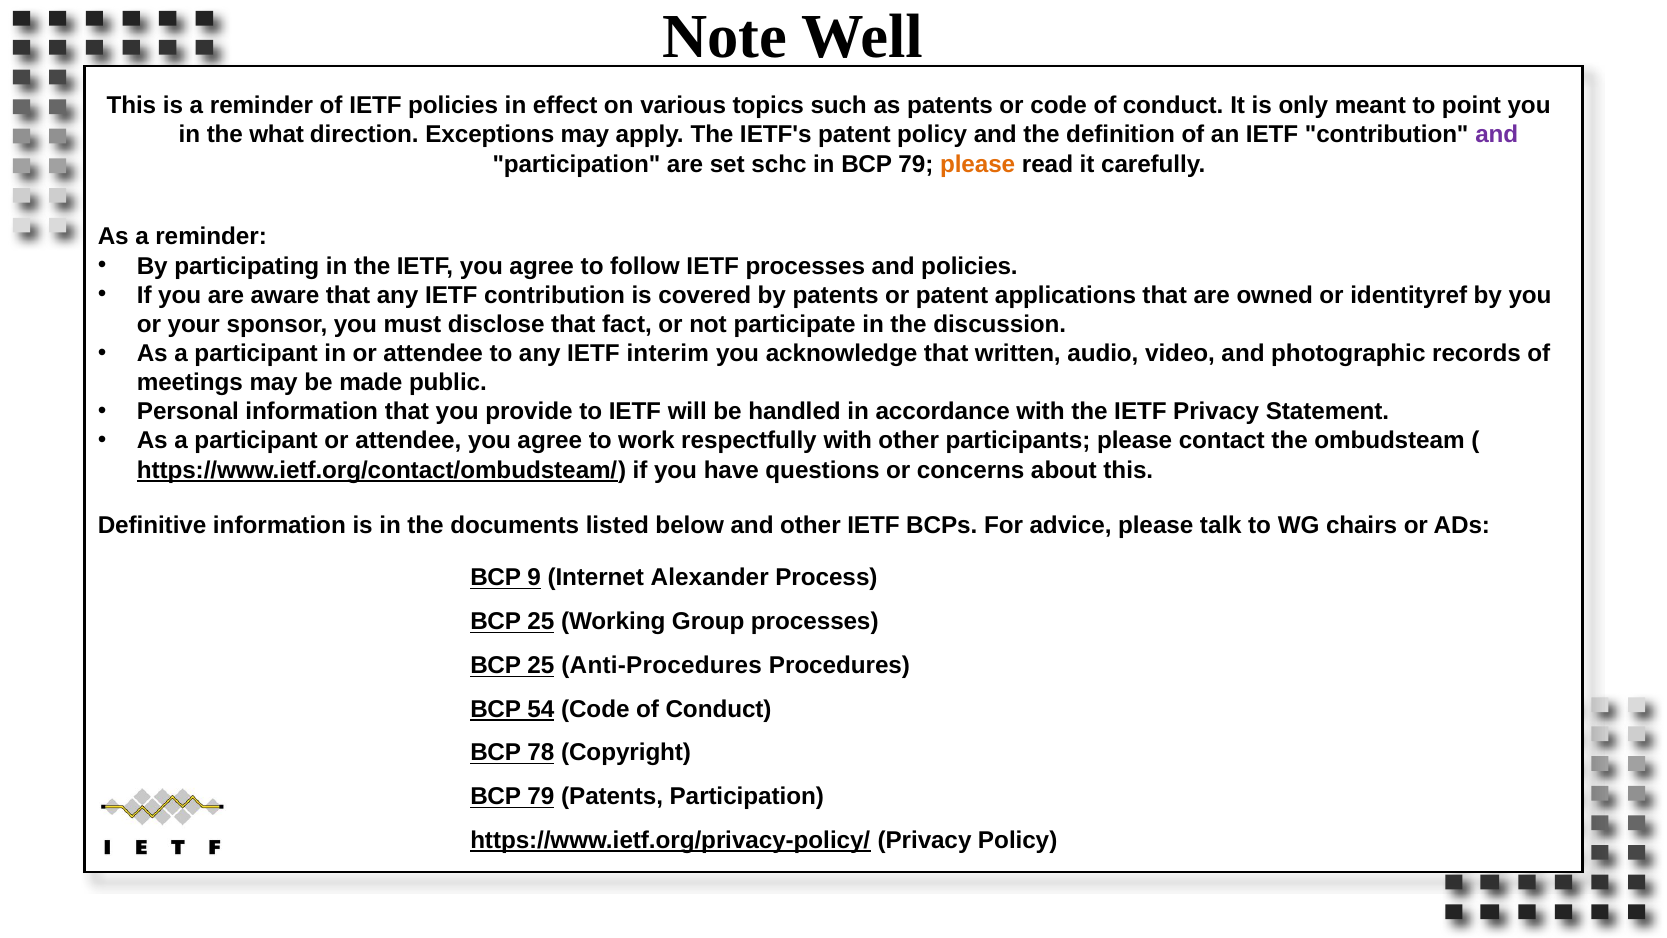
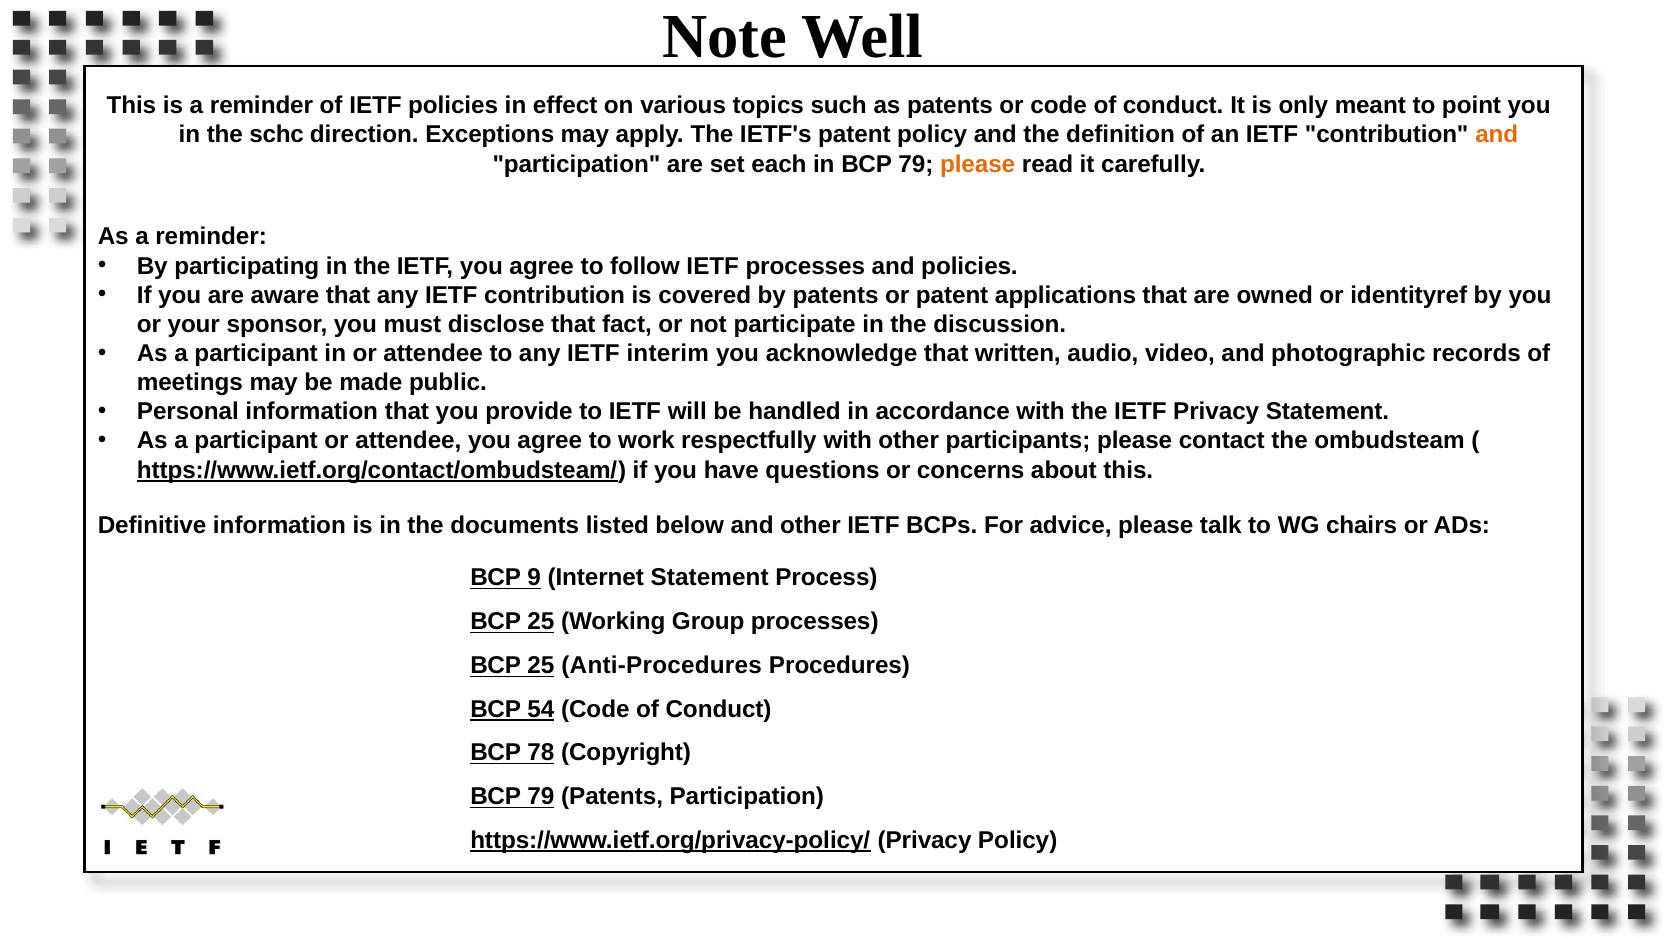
what: what -> schc (277, 135)
and colour: purple -> orange (1497, 135)
schc: schc -> each (779, 164)
Internet Alexander: Alexander -> Statement (710, 577)
